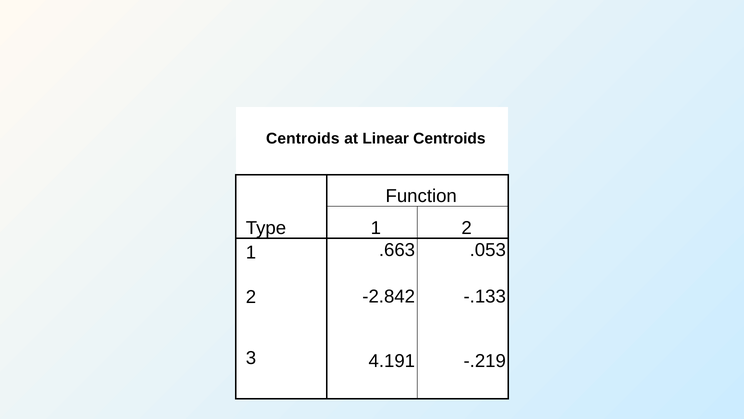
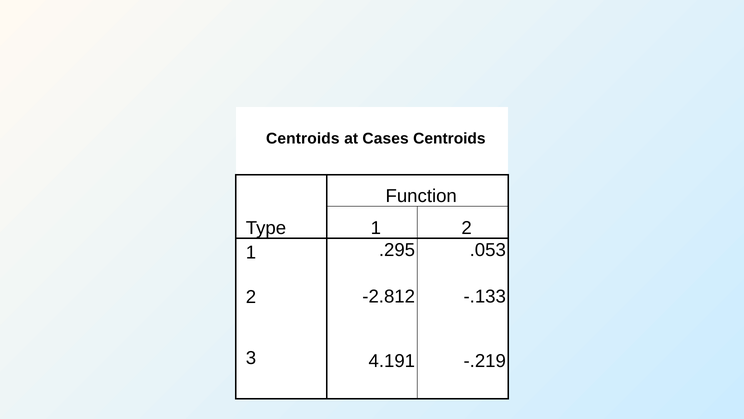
Linear: Linear -> Cases (386, 139)
.663: .663 -> .295 (397, 250)
-2.842: -2.842 -> -2.812 (389, 296)
